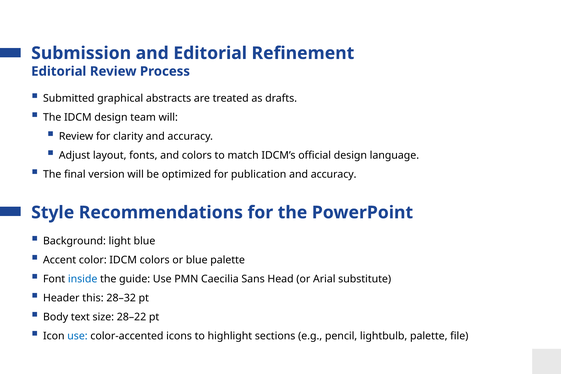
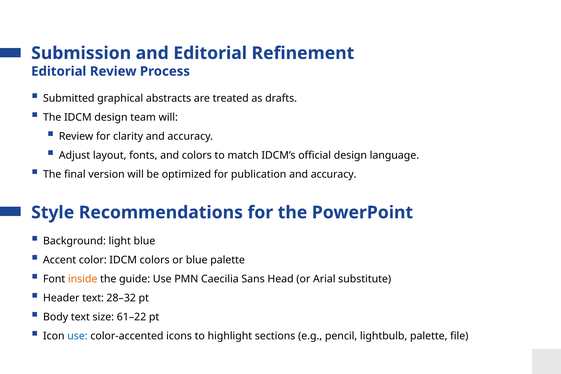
inside colour: blue -> orange (83, 279)
Header this: this -> text (93, 298)
28–22: 28–22 -> 61–22 (132, 317)
